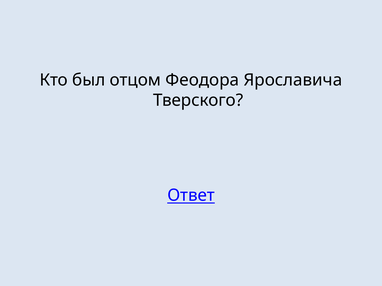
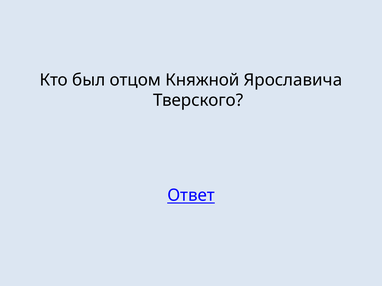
Феодора: Феодора -> Княжной (202, 80)
